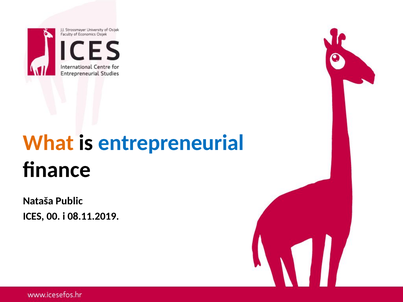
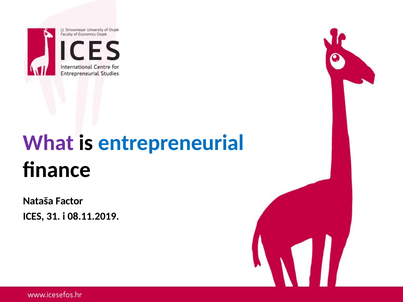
What colour: orange -> purple (48, 143)
Public: Public -> Factor (69, 201)
00: 00 -> 31 (53, 217)
